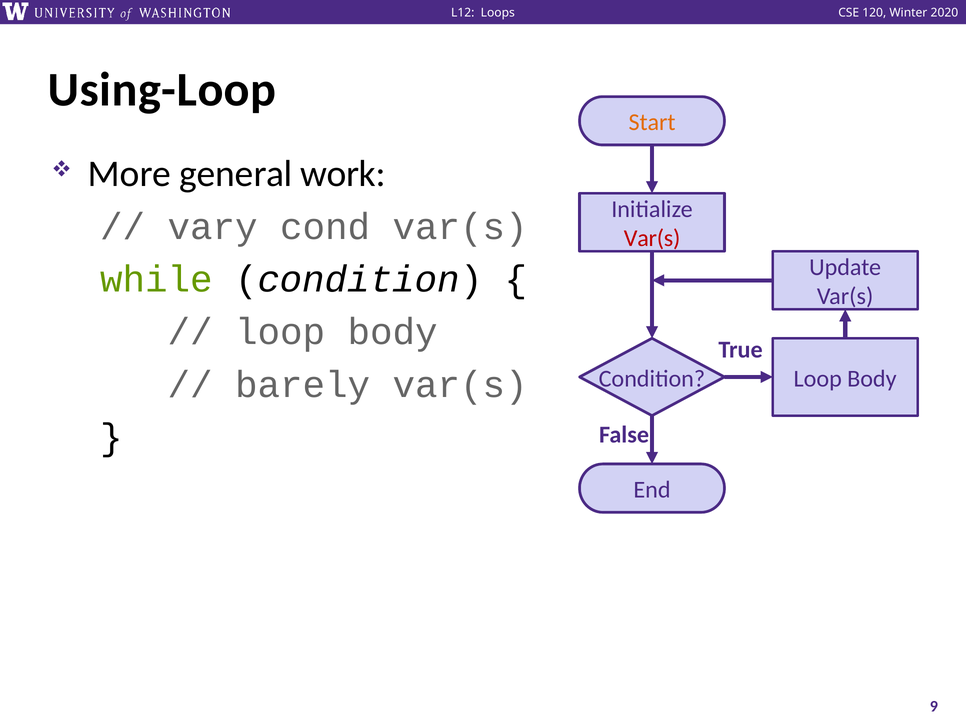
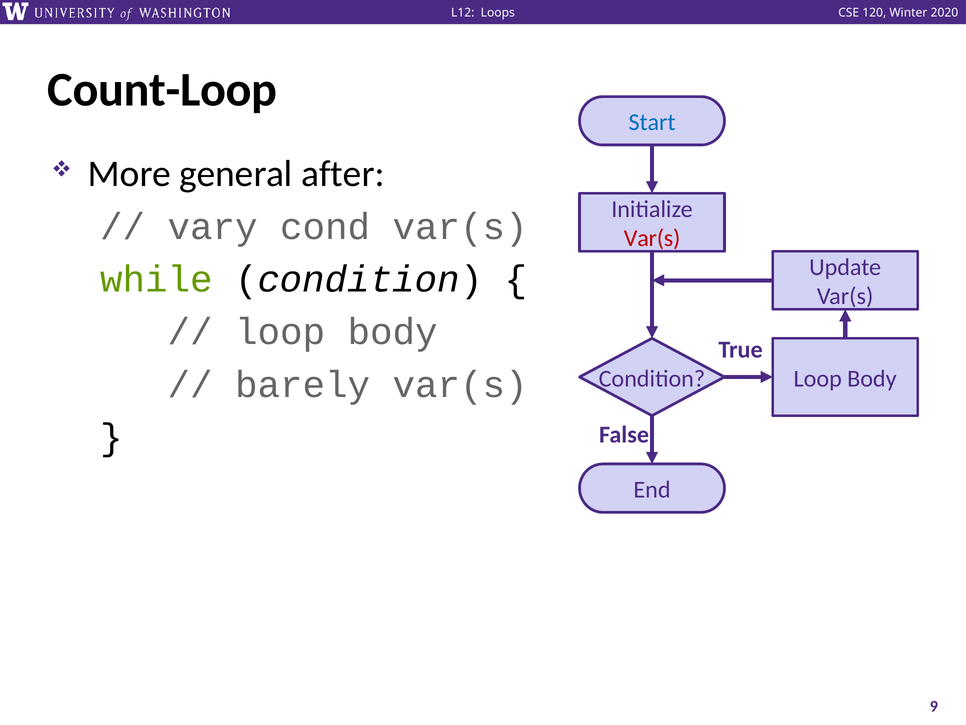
Using-Loop: Using-Loop -> Count-Loop (162, 90)
Start colour: orange -> blue (652, 122)
work: work -> after (343, 174)
